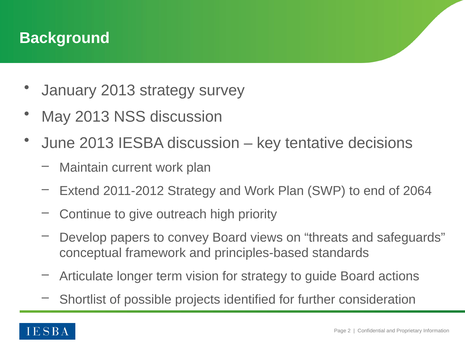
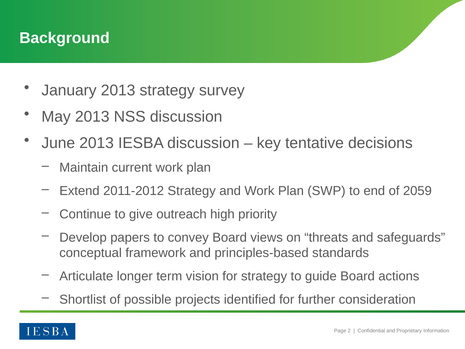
2064: 2064 -> 2059 (417, 191)
